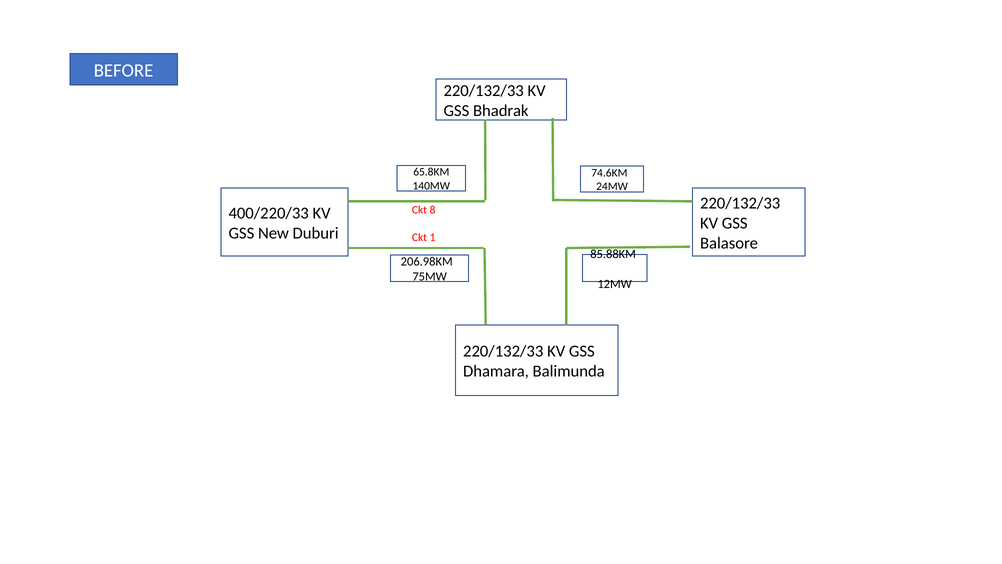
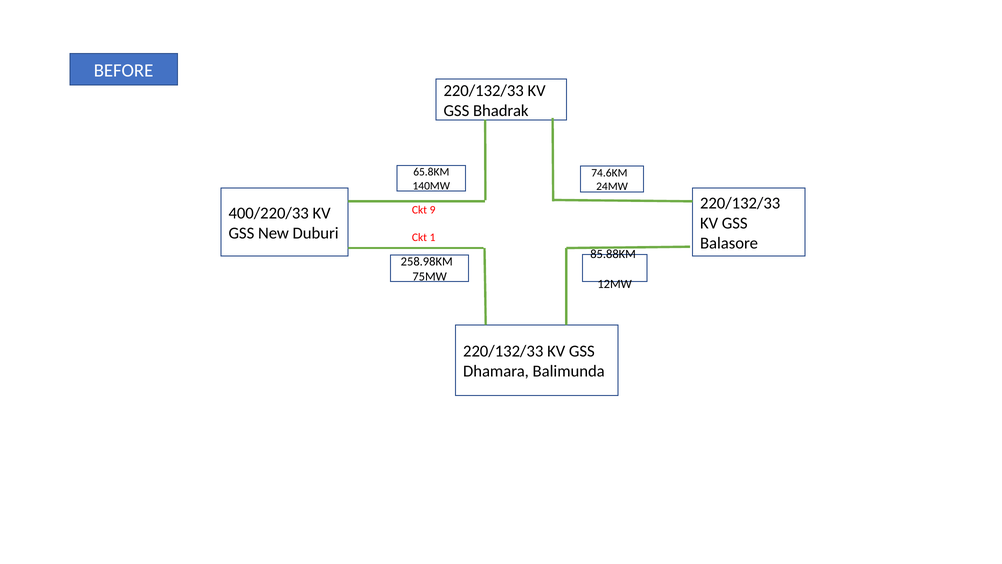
8: 8 -> 9 (433, 210)
206.98KM: 206.98KM -> 258.98KM (427, 261)
